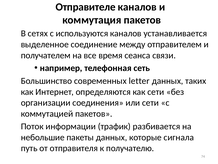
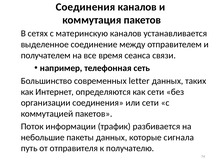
Отправителе: Отправителе -> Соединения (85, 7)
используются: используются -> материнскую (82, 33)
